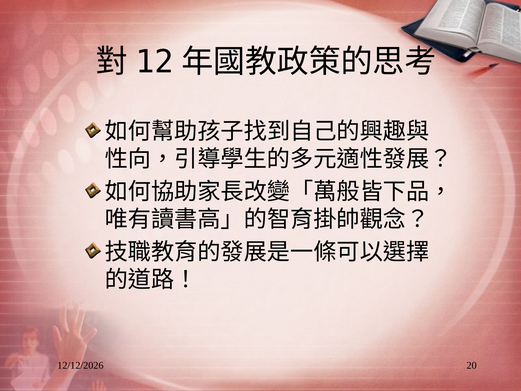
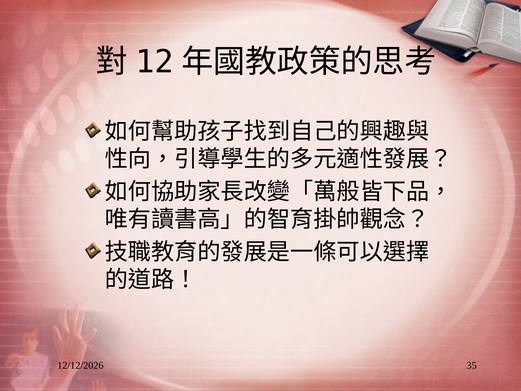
20: 20 -> 35 (472, 365)
